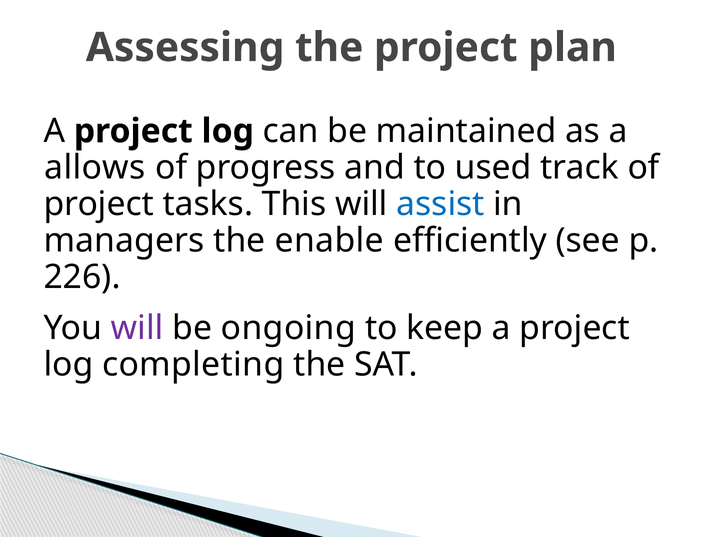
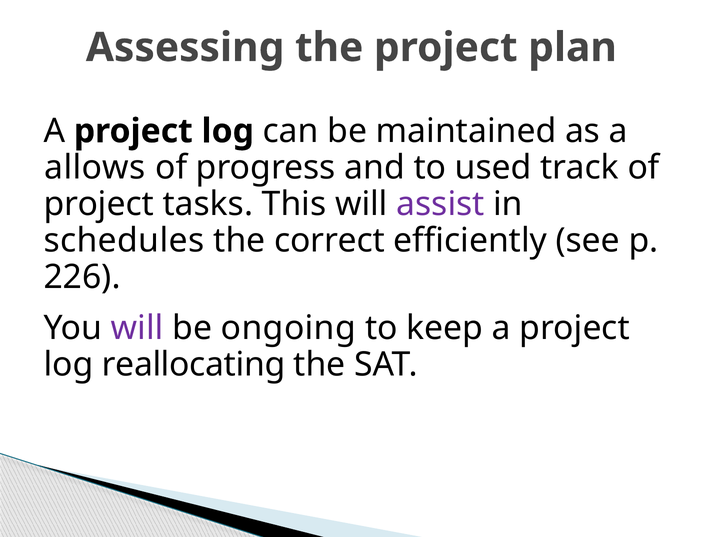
assist colour: blue -> purple (440, 204)
managers: managers -> schedules (124, 240)
enable: enable -> correct (330, 240)
completing: completing -> reallocating (194, 364)
